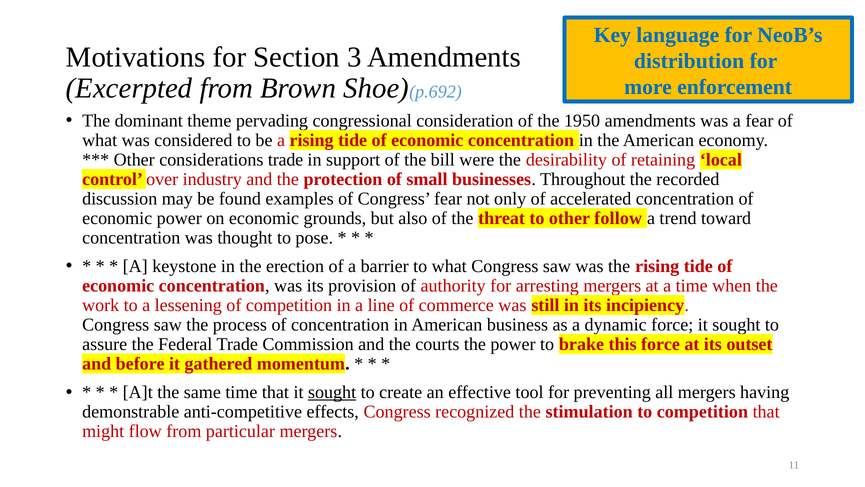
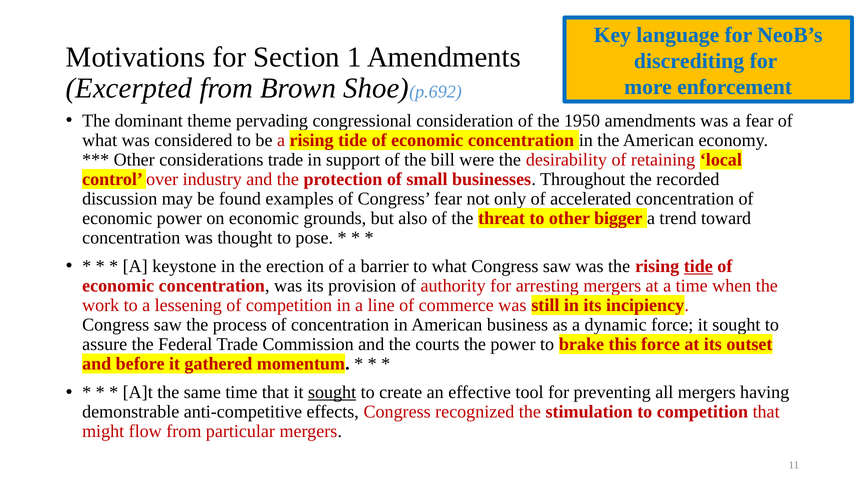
3: 3 -> 1 (354, 57)
distribution: distribution -> discrediting (689, 61)
follow: follow -> bigger (618, 218)
tide underline: none -> present (698, 266)
